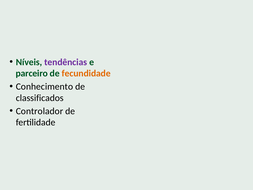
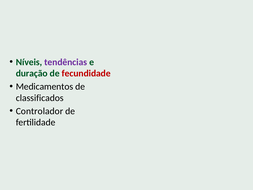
parceiro: parceiro -> duração (32, 73)
fecundidade colour: orange -> red (86, 73)
Conhecimento: Conhecimento -> Medicamentos (44, 86)
